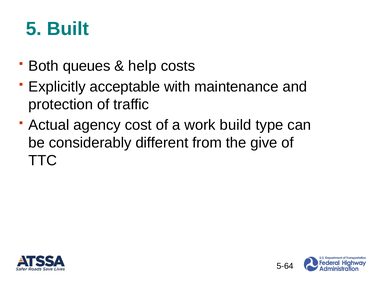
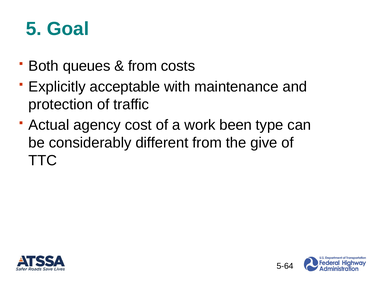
Built: Built -> Goal (68, 29)
help: help -> from (143, 66)
build: build -> been (236, 125)
